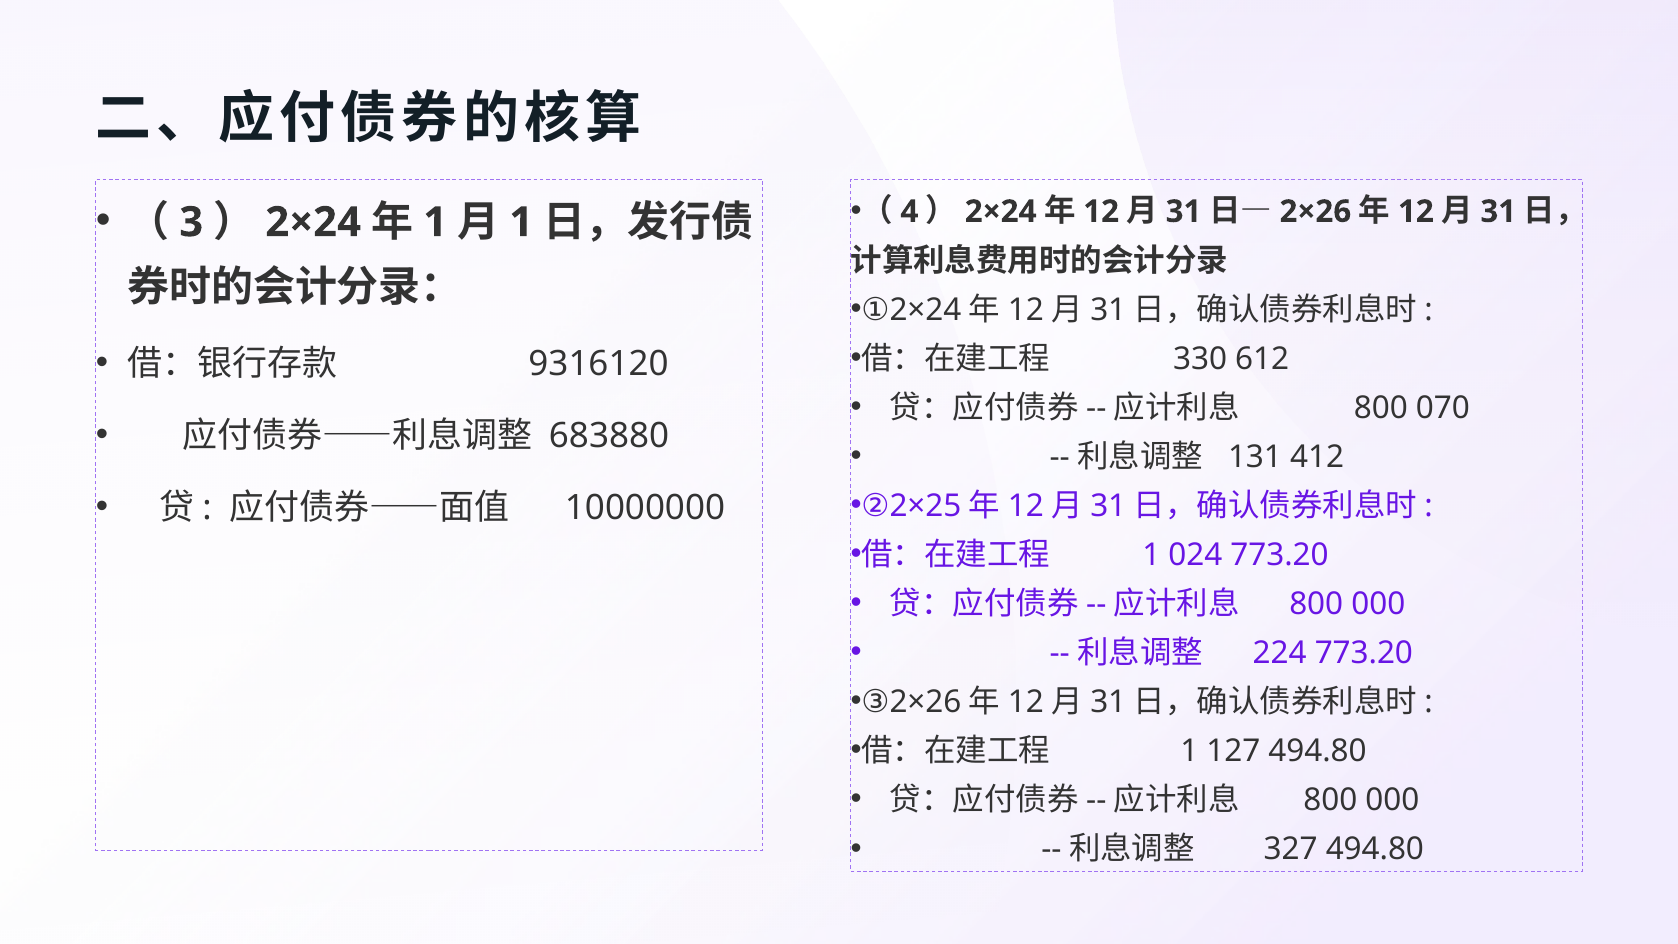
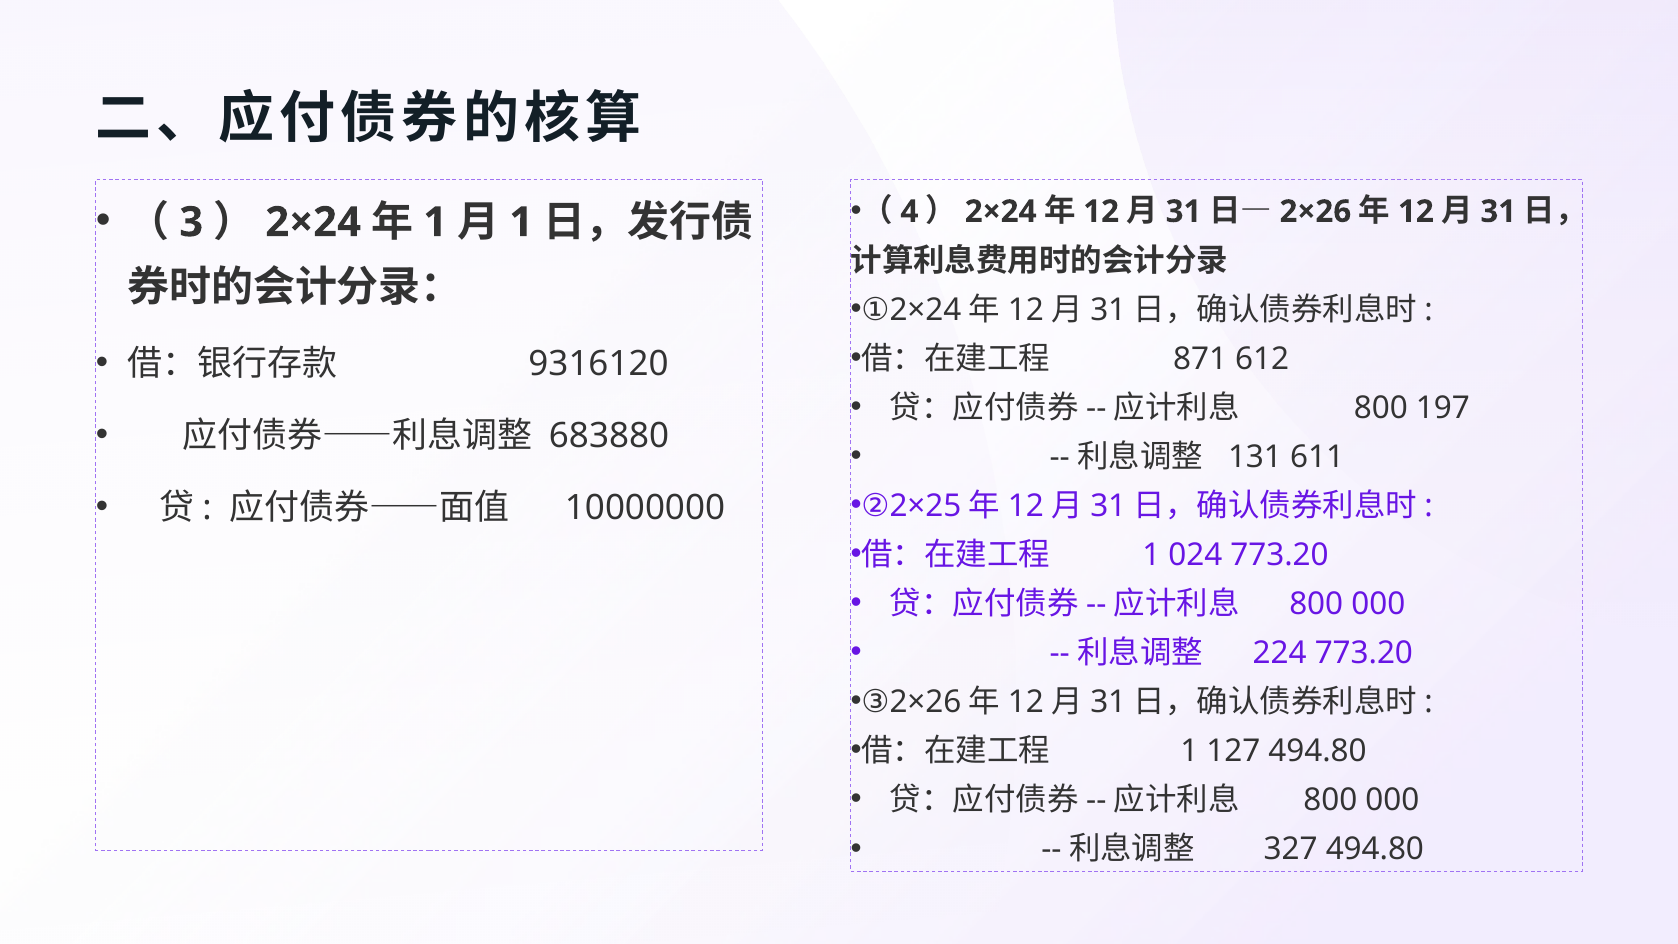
330: 330 -> 871 (1200, 359)
070: 070 -> 197 (1443, 408)
412: 412 -> 611 (1317, 457)
